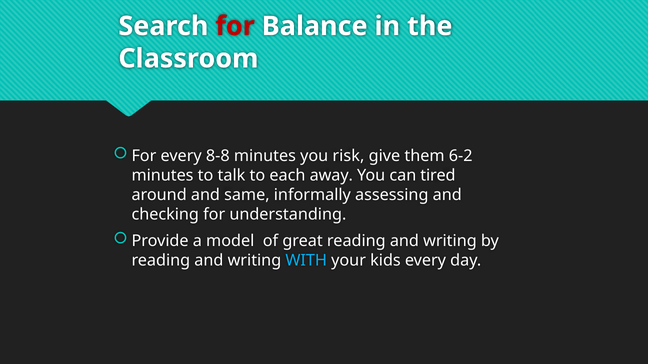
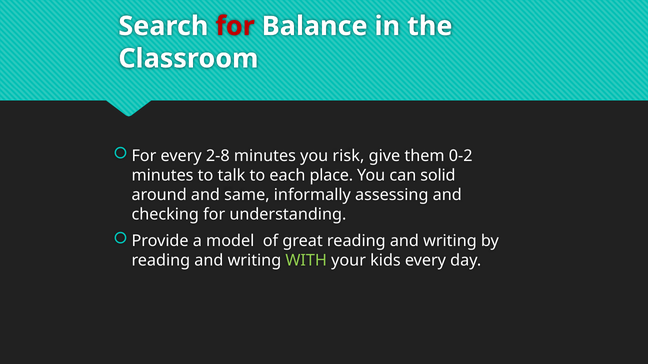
8-8: 8-8 -> 2-8 (218, 156)
6-2: 6-2 -> 0-2 (461, 156)
away: away -> place (331, 176)
tired: tired -> solid (438, 176)
WITH colour: light blue -> light green (306, 261)
